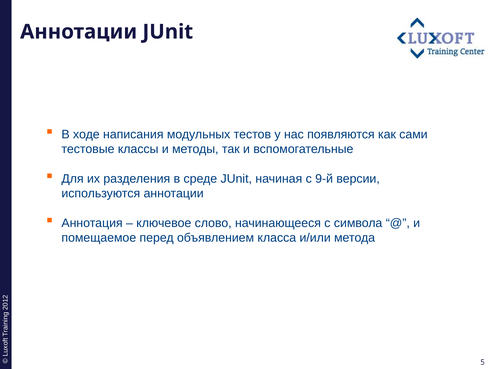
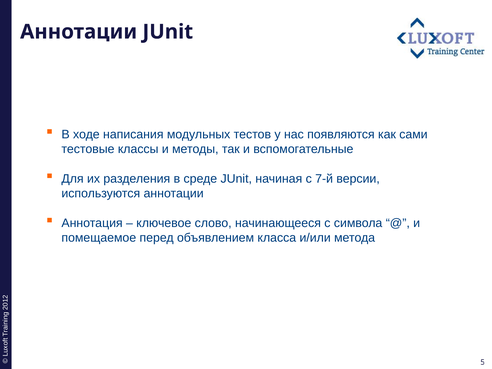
9-й: 9-й -> 7-й (324, 179)
